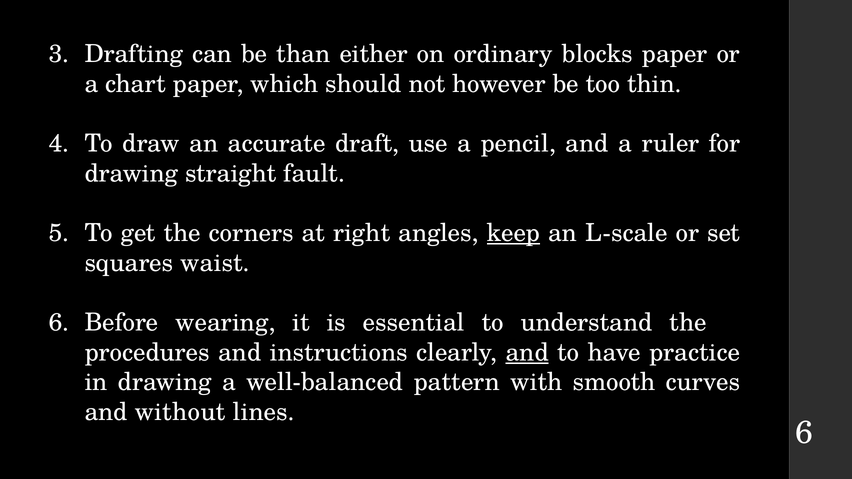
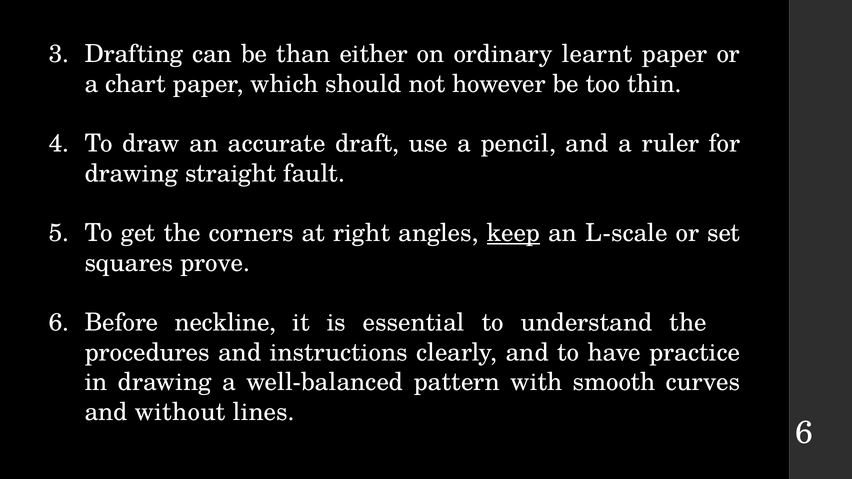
blocks: blocks -> learnt (597, 54)
waist: waist -> prove (215, 263)
wearing: wearing -> neckline (226, 323)
and underline: present -> none (527, 353)
